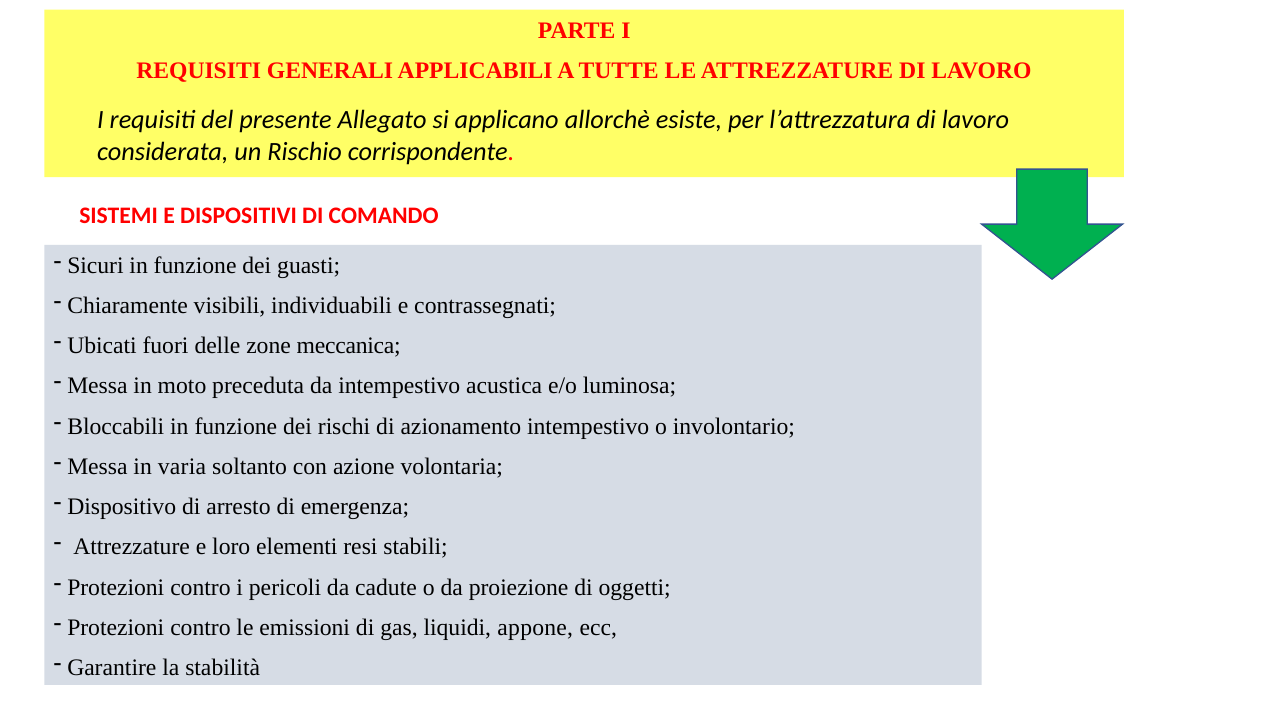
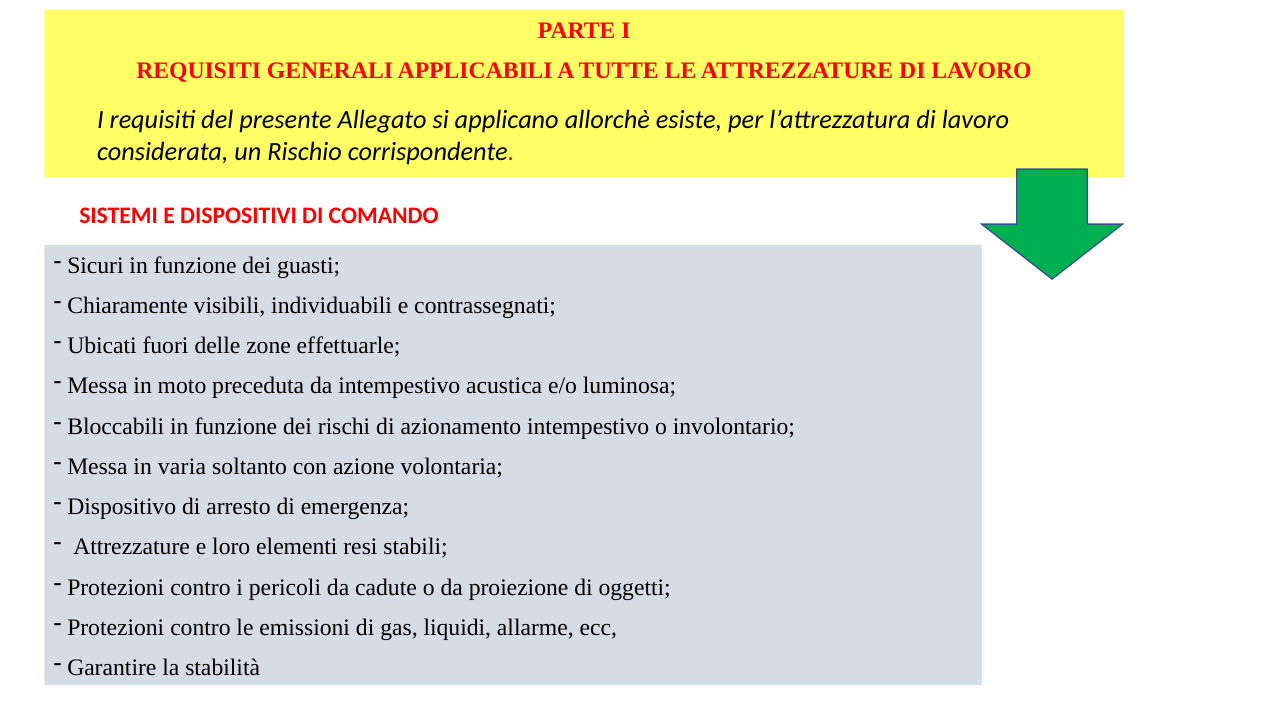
meccanica: meccanica -> effettuarle (349, 346)
appone: appone -> allarme (535, 627)
